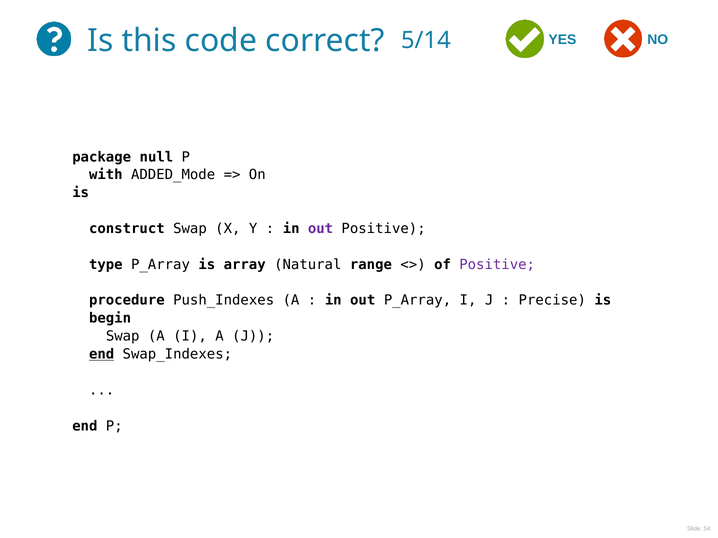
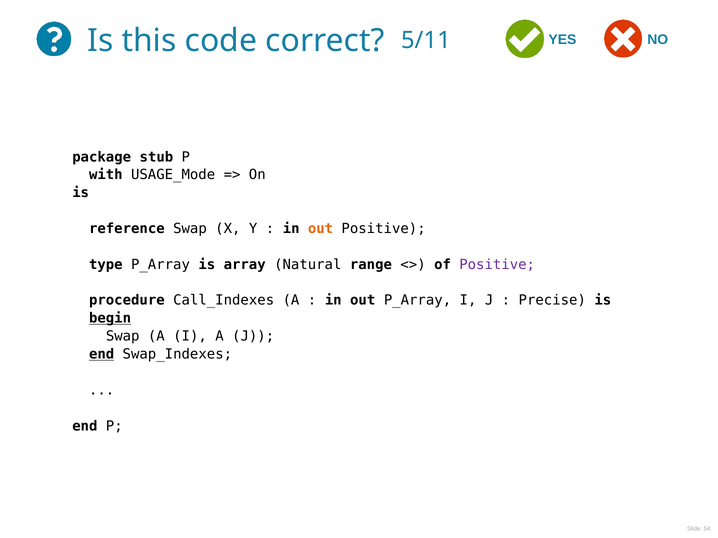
5/14: 5/14 -> 5/11 (426, 40)
null: null -> stub (156, 157)
ADDED_Mode: ADDED_Mode -> USAGE_Mode (173, 175)
construct: construct -> reference (127, 229)
out colour: purple -> orange (320, 229)
Push_Indexes: Push_Indexes -> Call_Indexes (224, 301)
begin underline: none -> present (110, 319)
